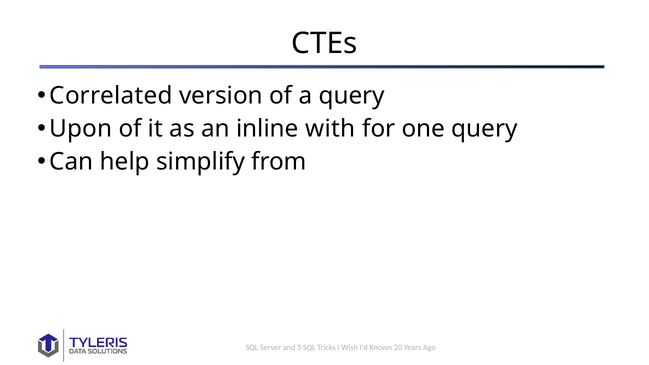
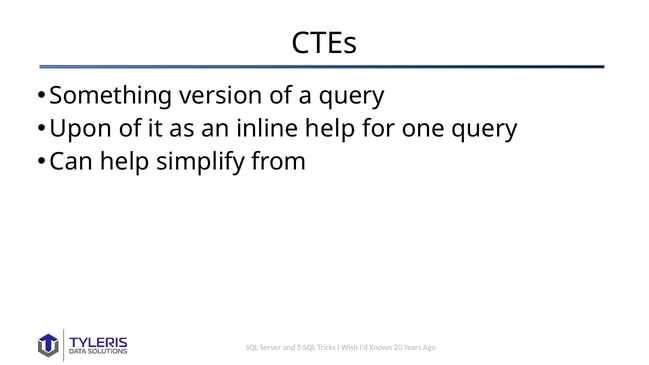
Correlated: Correlated -> Something (111, 96)
inline with: with -> help (330, 129)
